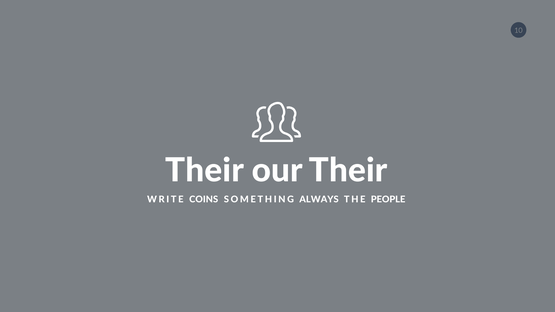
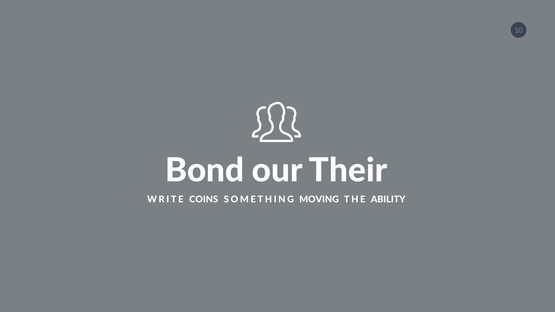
Their: Their -> Bond (205, 171)
ALWAYS: ALWAYS -> MOVING (319, 200)
PEOPLE: PEOPLE -> ABILITY (388, 200)
